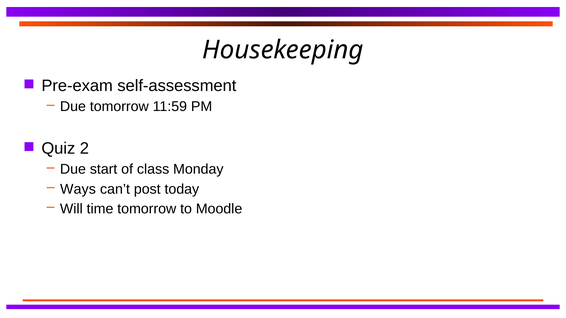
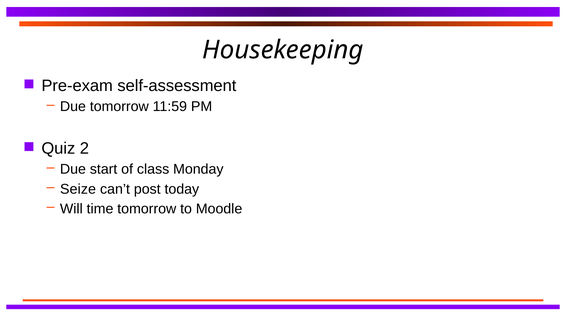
Ways: Ways -> Seize (78, 189)
